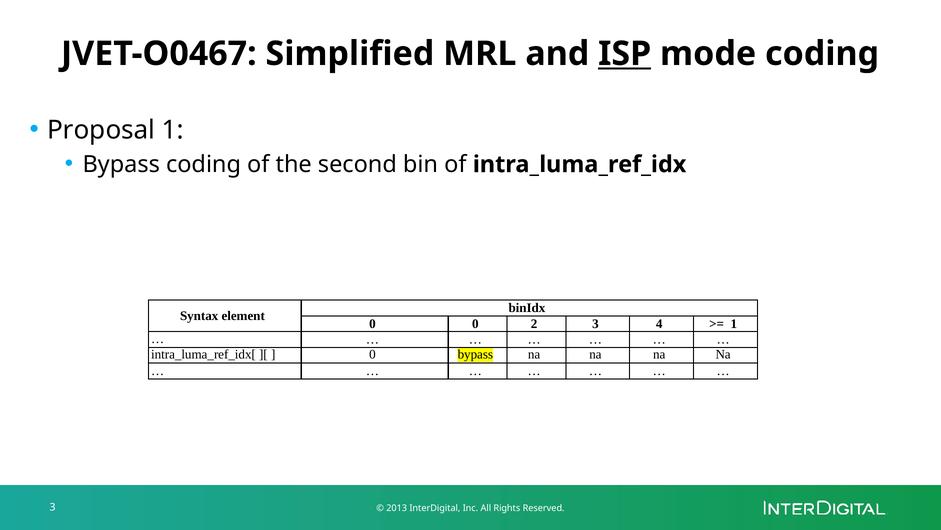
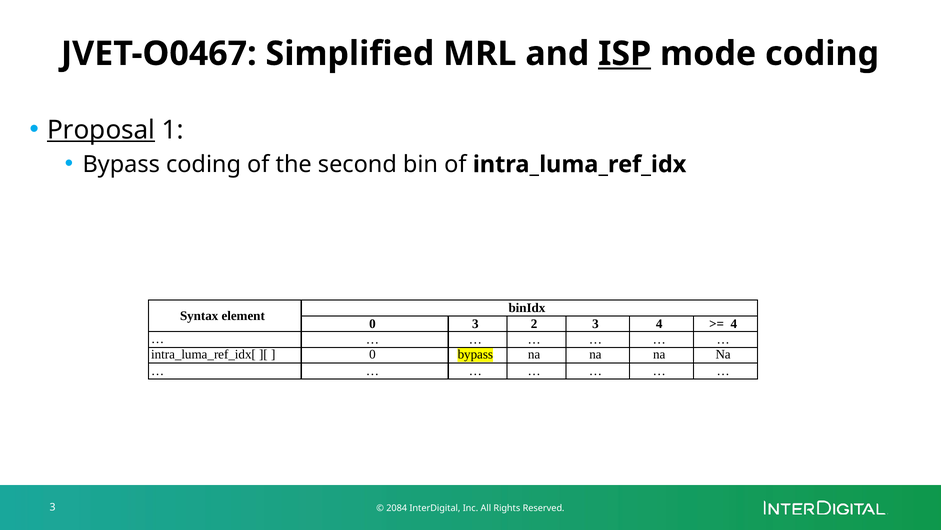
Proposal underline: none -> present (101, 130)
0 0: 0 -> 3 (475, 323)
1: 1 -> 4 (734, 323)
2013: 2013 -> 2084 (397, 508)
